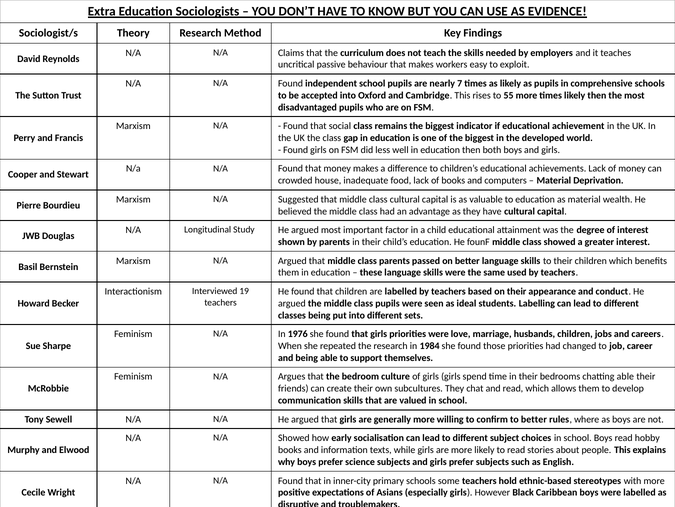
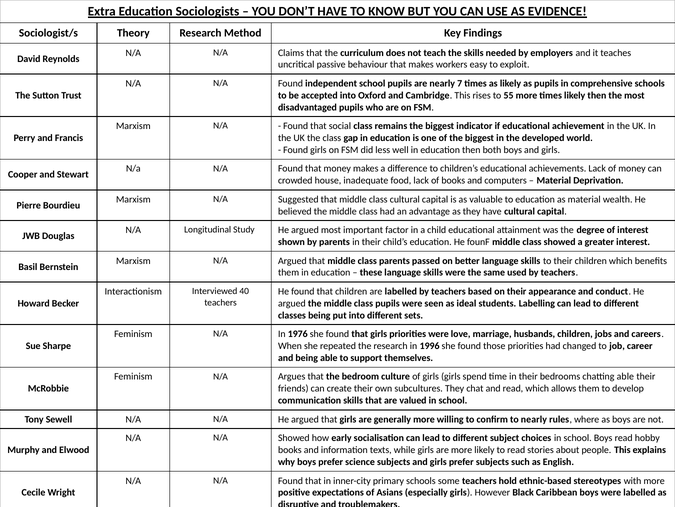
19: 19 -> 40 (244, 291)
1984: 1984 -> 1996 (430, 346)
to better: better -> nearly (534, 419)
